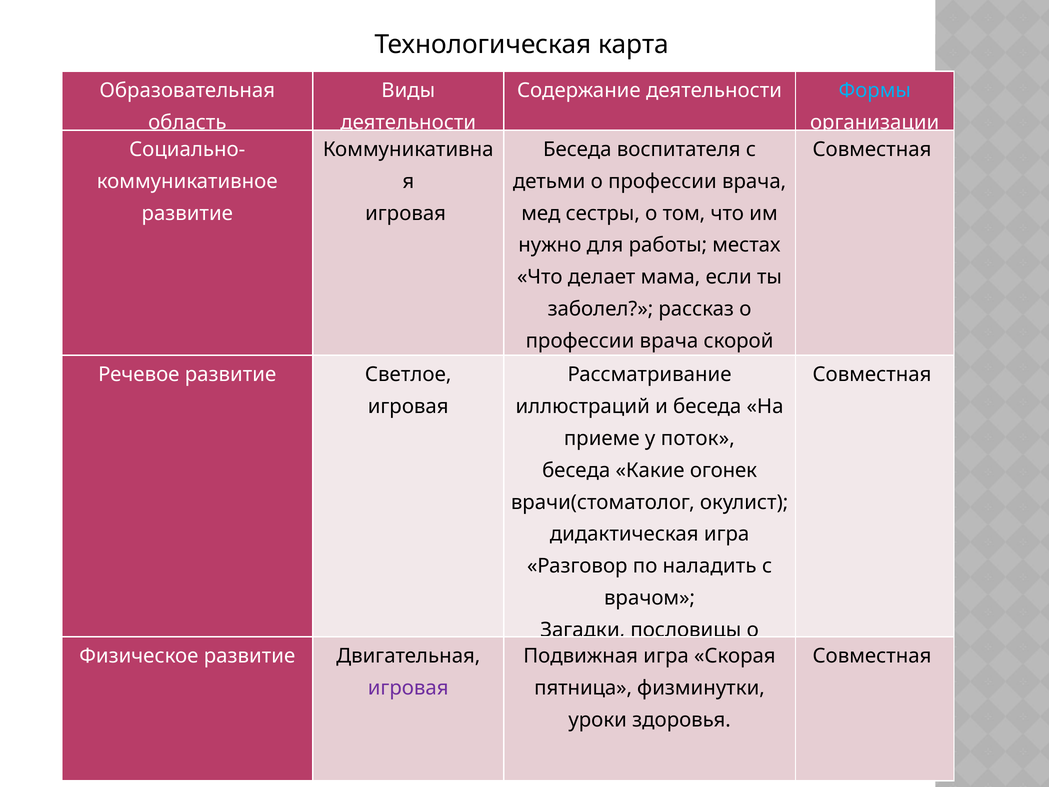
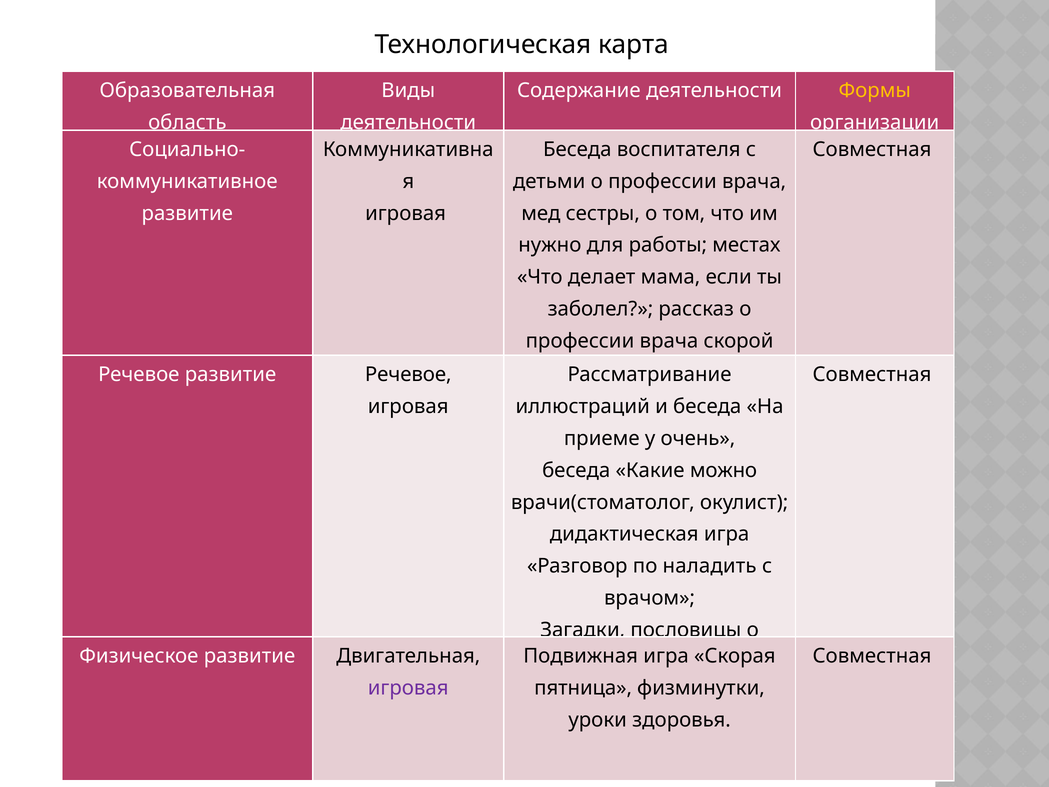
Формы colour: light blue -> yellow (875, 90)
развитие Светлое: Светлое -> Речевое (408, 374)
поток: поток -> очень (698, 438)
огонек: огонек -> можно (724, 470)
